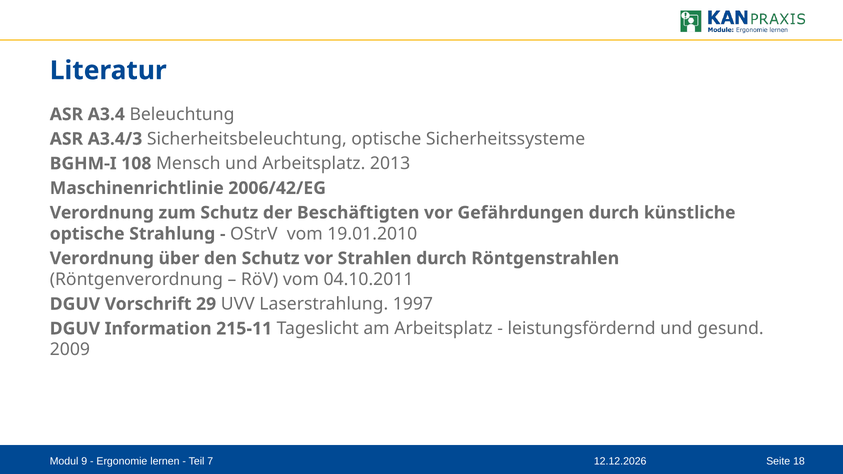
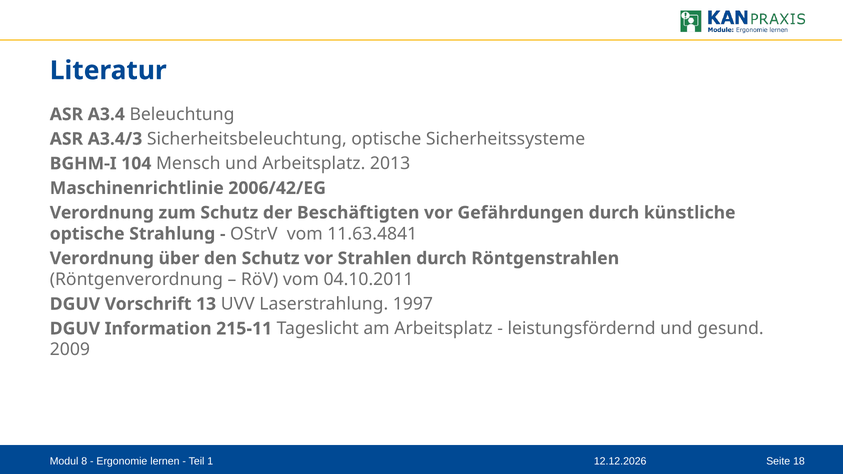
108: 108 -> 104 (136, 164)
19.01.2010: 19.01.2010 -> 11.63.4841 (372, 234)
29: 29 -> 13 (206, 304)
9: 9 -> 8 (84, 461)
7: 7 -> 1 (210, 461)
